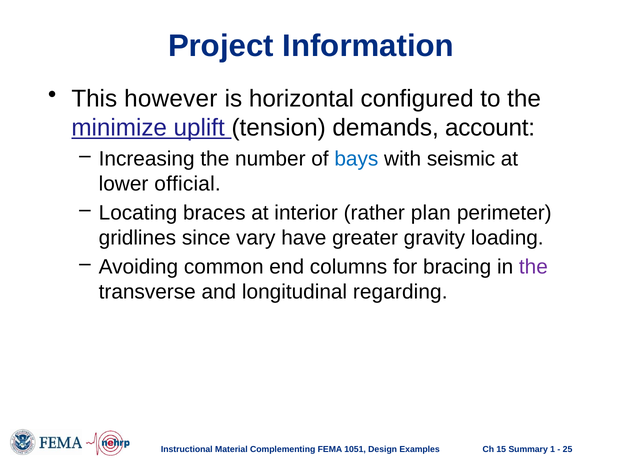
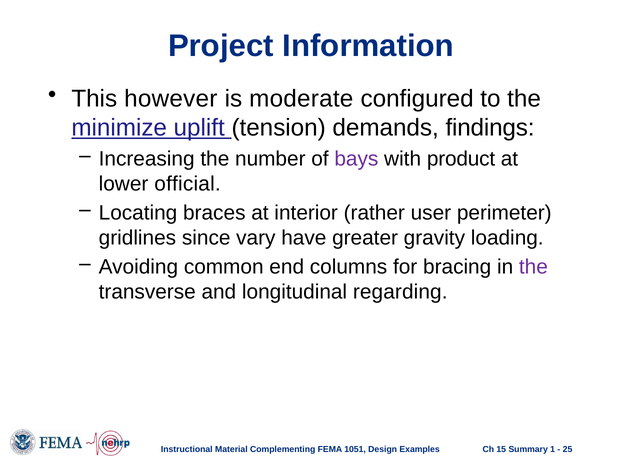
horizontal: horizontal -> moderate (301, 99)
account: account -> findings (490, 128)
bays colour: blue -> purple (356, 159)
seismic: seismic -> product (461, 159)
plan: plan -> user (431, 213)
